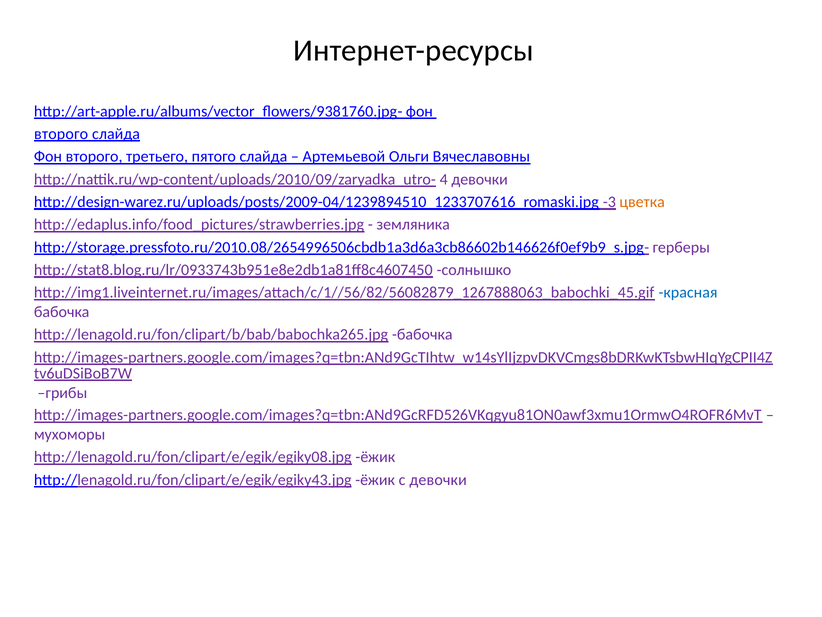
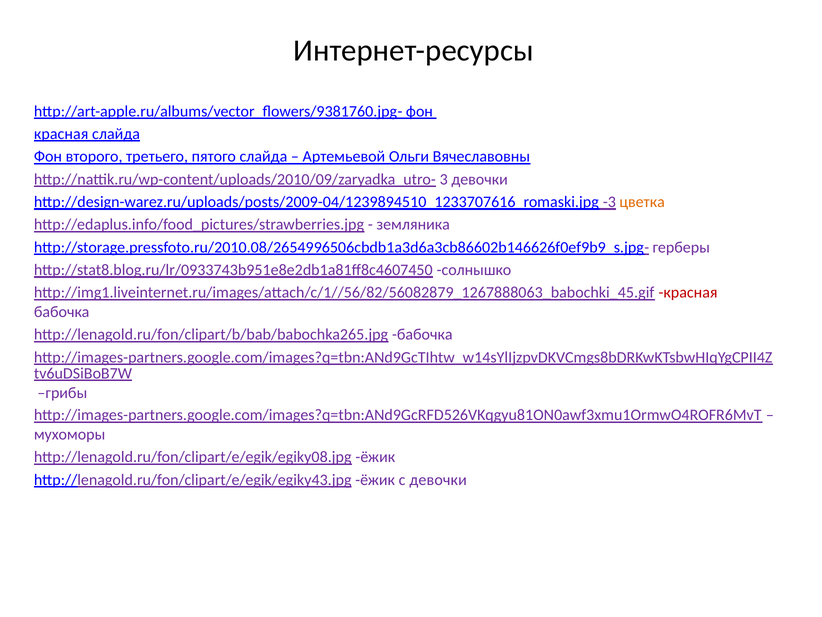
второго: второго -> красная (61, 134)
4: 4 -> 3 (444, 179)
красная colour: blue -> red (688, 292)
